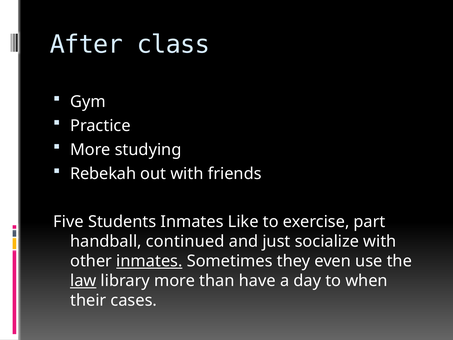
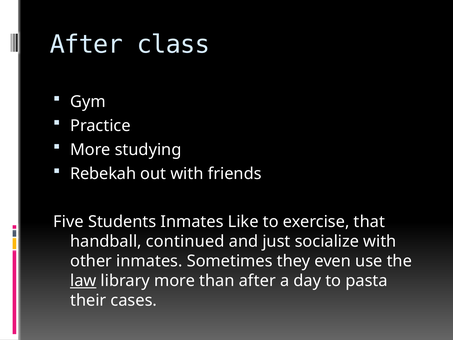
part: part -> that (369, 222)
inmates underline: present -> none (149, 261)
than have: have -> after (257, 281)
when: when -> pasta (367, 281)
